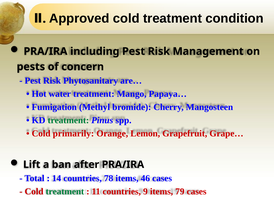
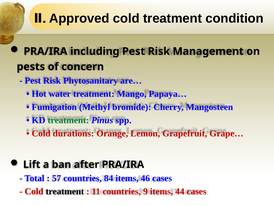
primarily: primarily -> durations (73, 133)
14: 14 -> 57 (57, 178)
78: 78 -> 84 (109, 178)
treatment colour: green -> black (65, 191)
79: 79 -> 44 (180, 191)
